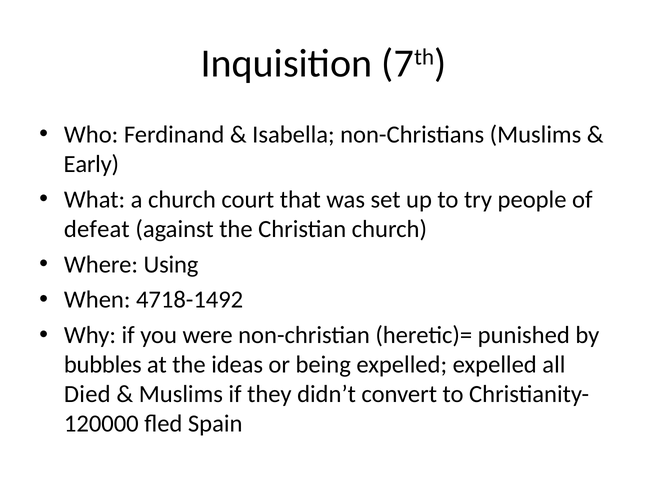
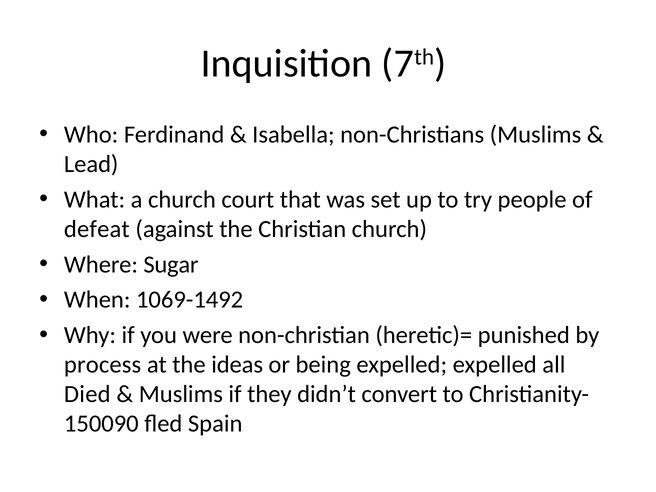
Early: Early -> Lead (91, 164)
Using: Using -> Sugar (171, 264)
4718-1492: 4718-1492 -> 1069-1492 (190, 300)
bubbles: bubbles -> process (103, 365)
120000: 120000 -> 150090 (101, 424)
